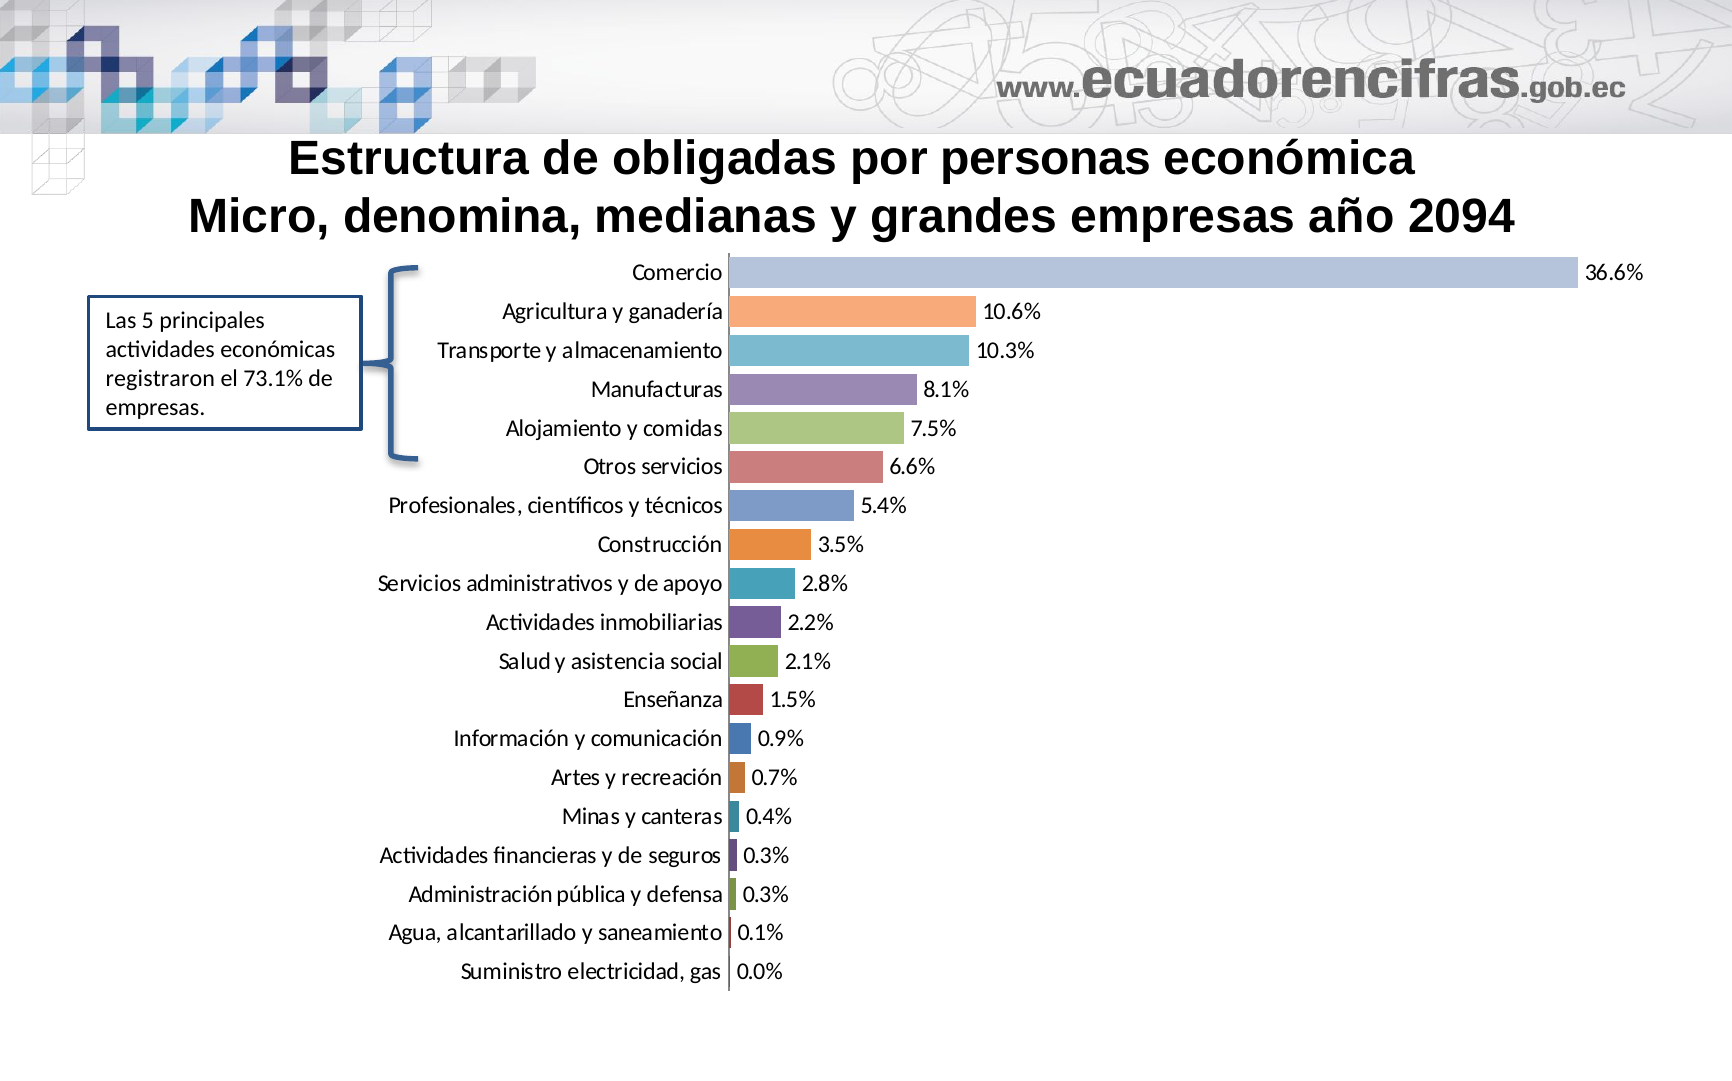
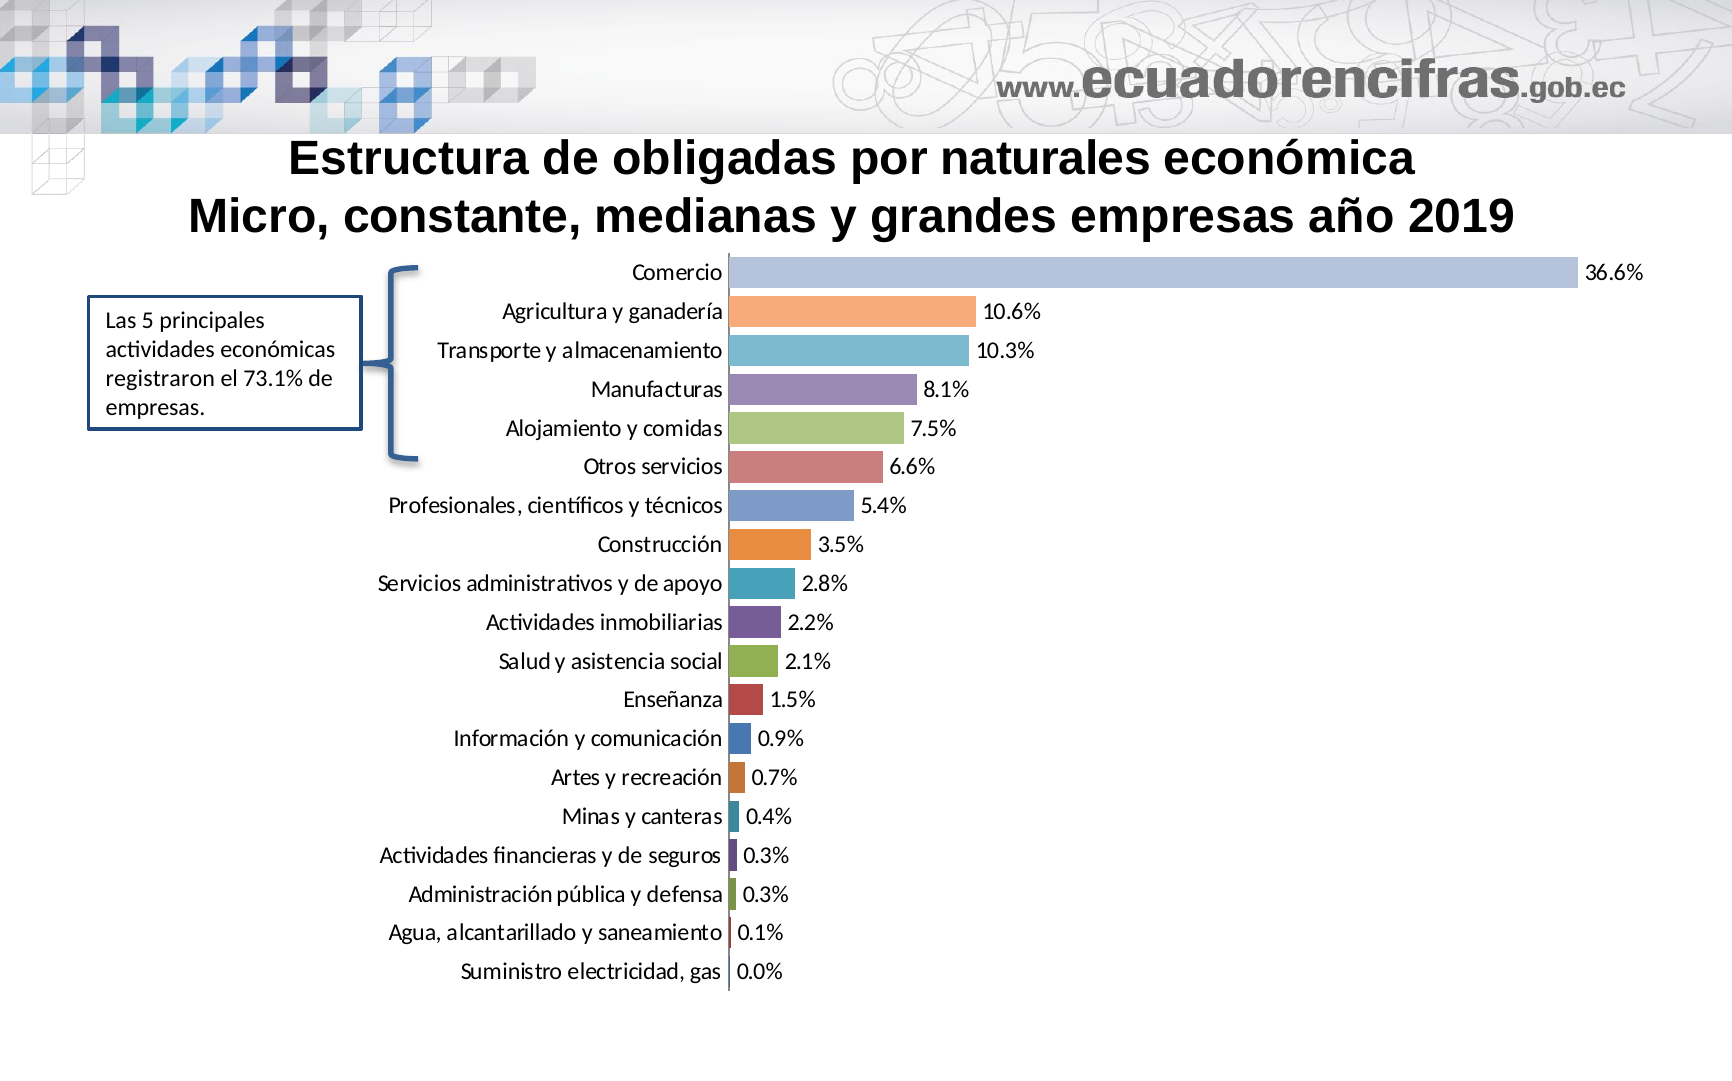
personas: personas -> naturales (1046, 159)
denomina: denomina -> constante (462, 216)
2094: 2094 -> 2019 (1462, 216)
